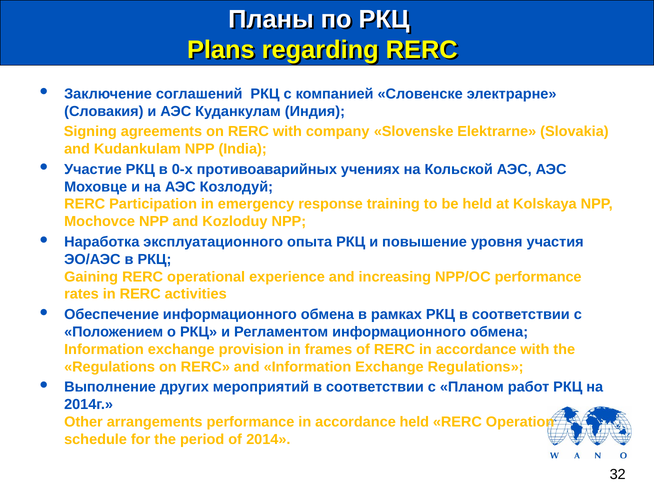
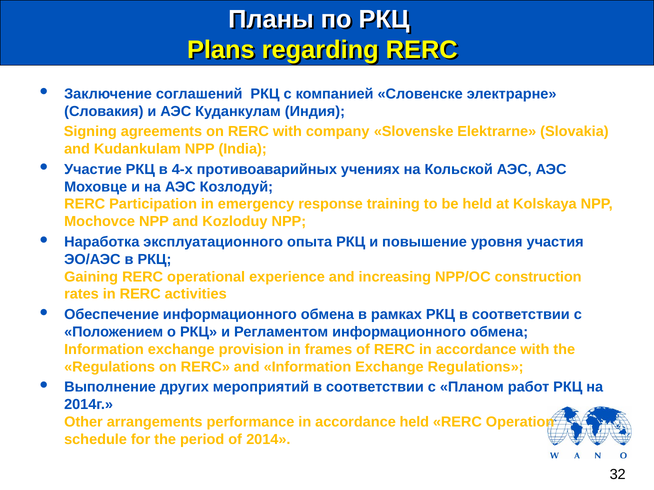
0-х: 0-х -> 4-х (182, 170)
NPP/OC performance: performance -> construction (538, 277)
